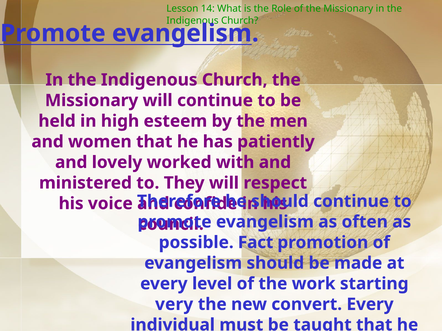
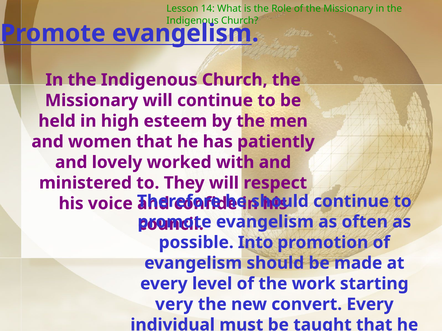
Fact: Fact -> Into (256, 243)
